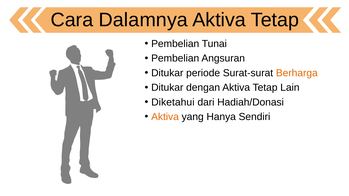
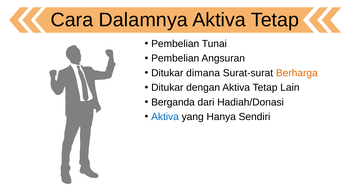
periode: periode -> dimana (203, 73)
Diketahui: Diketahui -> Berganda (173, 102)
Aktiva colour: orange -> blue (165, 117)
